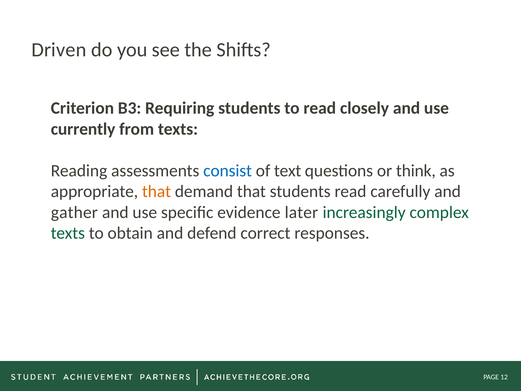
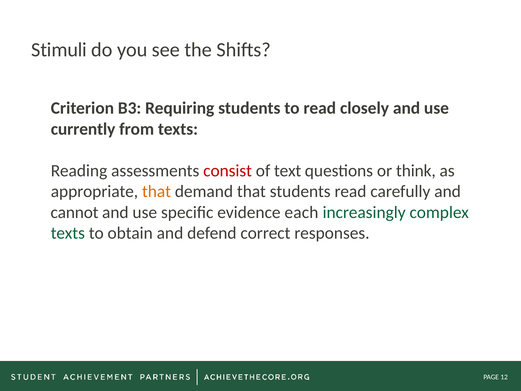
Driven: Driven -> Stimuli (59, 50)
consist colour: blue -> red (228, 171)
gather: gather -> cannot (75, 212)
later: later -> each (301, 212)
